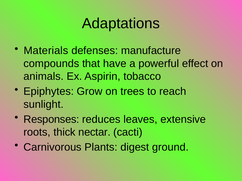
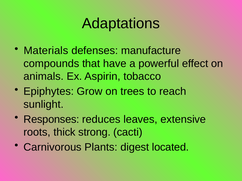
nectar: nectar -> strong (94, 133)
ground: ground -> located (170, 148)
